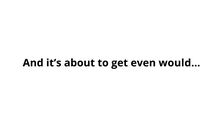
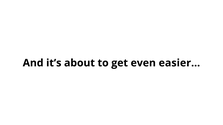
would…: would… -> easier… (179, 63)
